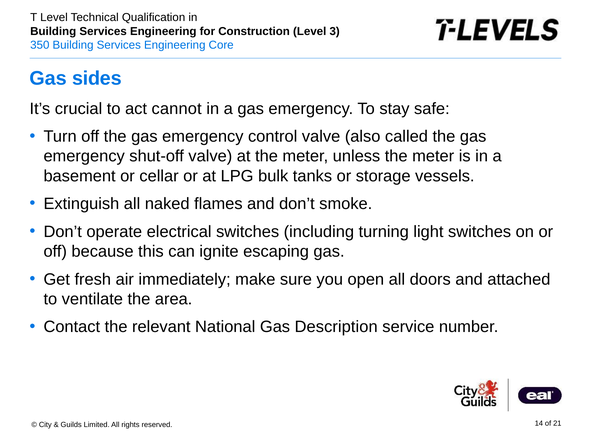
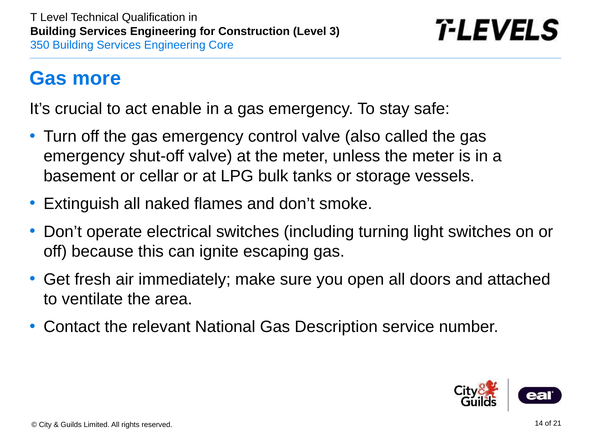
sides: sides -> more (97, 78)
cannot: cannot -> enable (177, 109)
